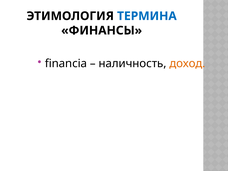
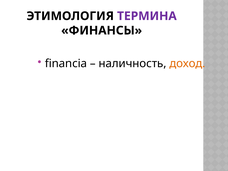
ТЕРМИНА colour: blue -> purple (147, 16)
